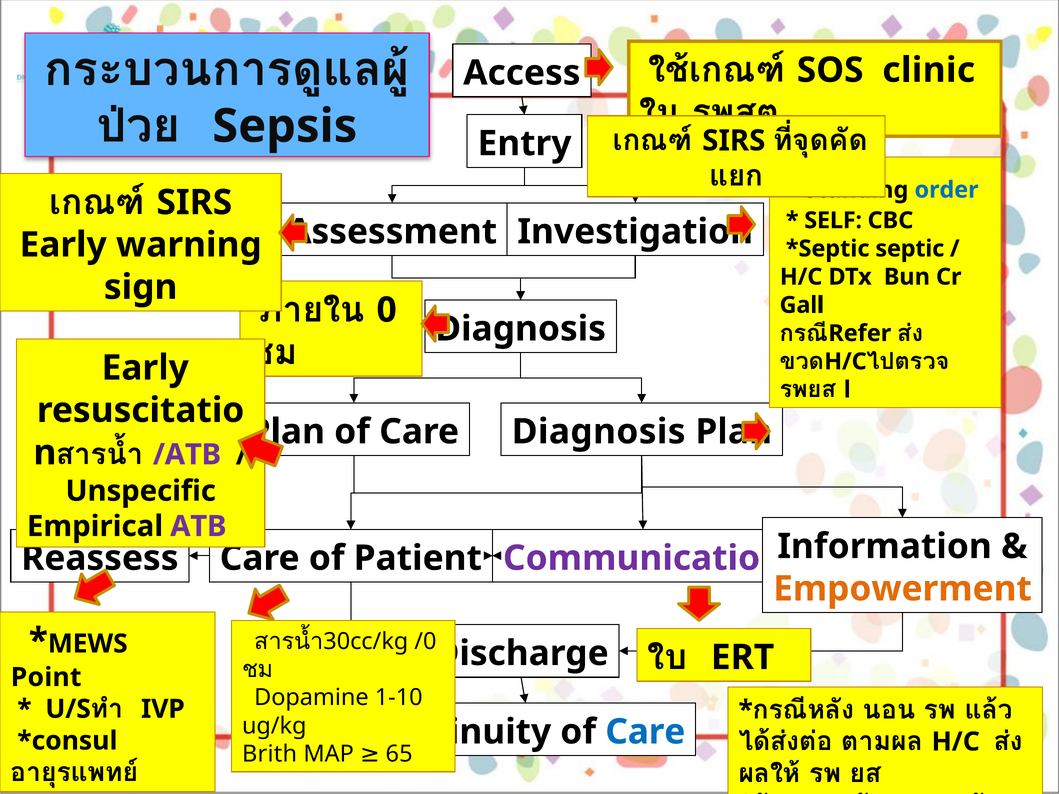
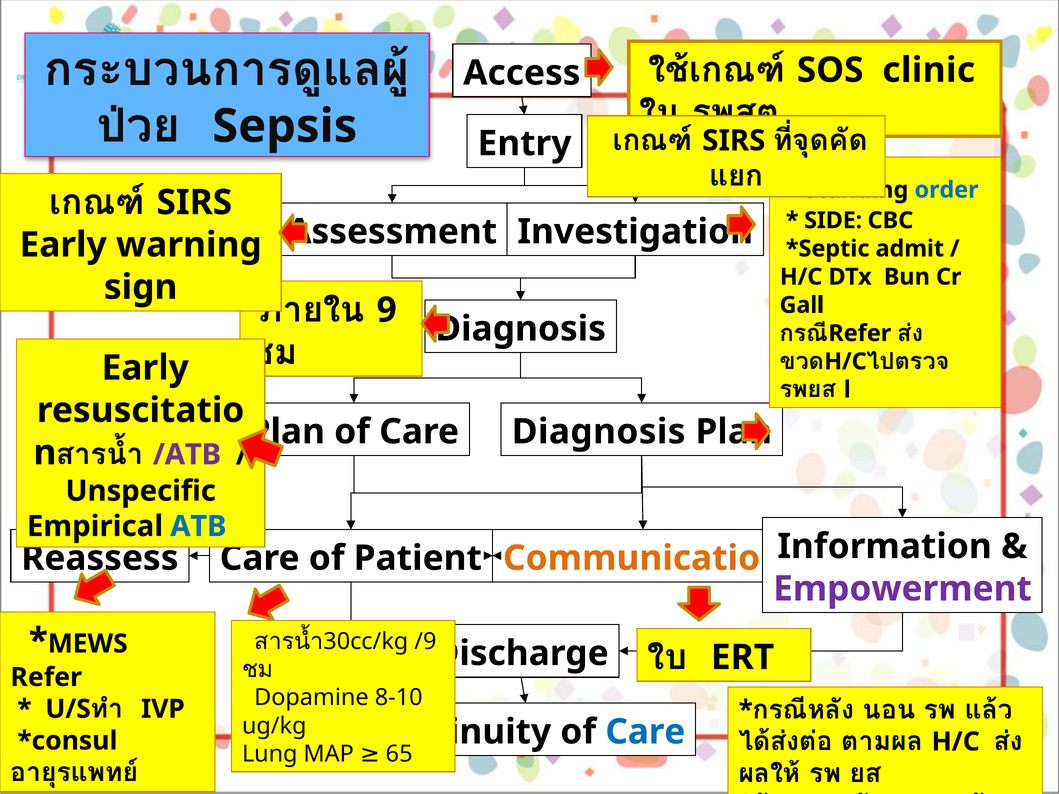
SELF: SELF -> SIDE (833, 221)
septic: septic -> admit (910, 249)
0: 0 -> 9 (387, 310)
ATB colour: purple -> blue (198, 526)
Communication colour: purple -> orange (643, 558)
Empowerment colour: orange -> purple (902, 589)
/0: /0 -> /9 (425, 641)
Point: Point -> Refer (46, 677)
1-10: 1-10 -> 8-10 (399, 698)
Brith: Brith -> Lung (270, 754)
